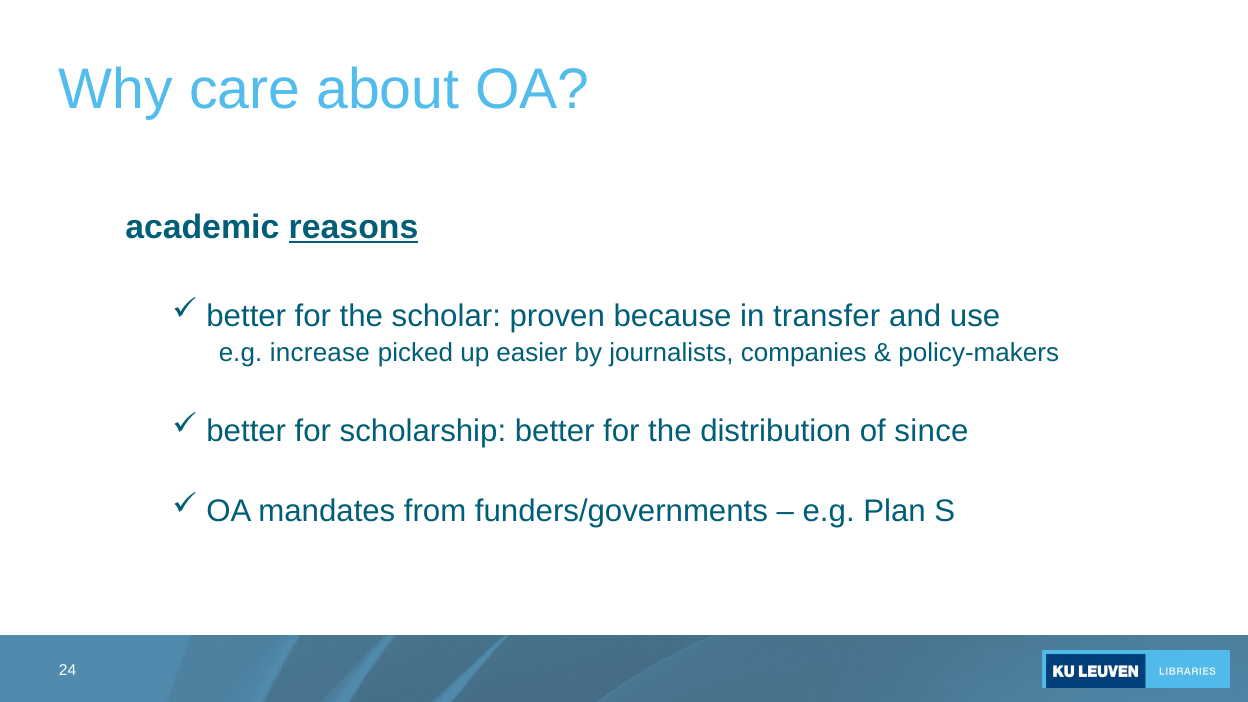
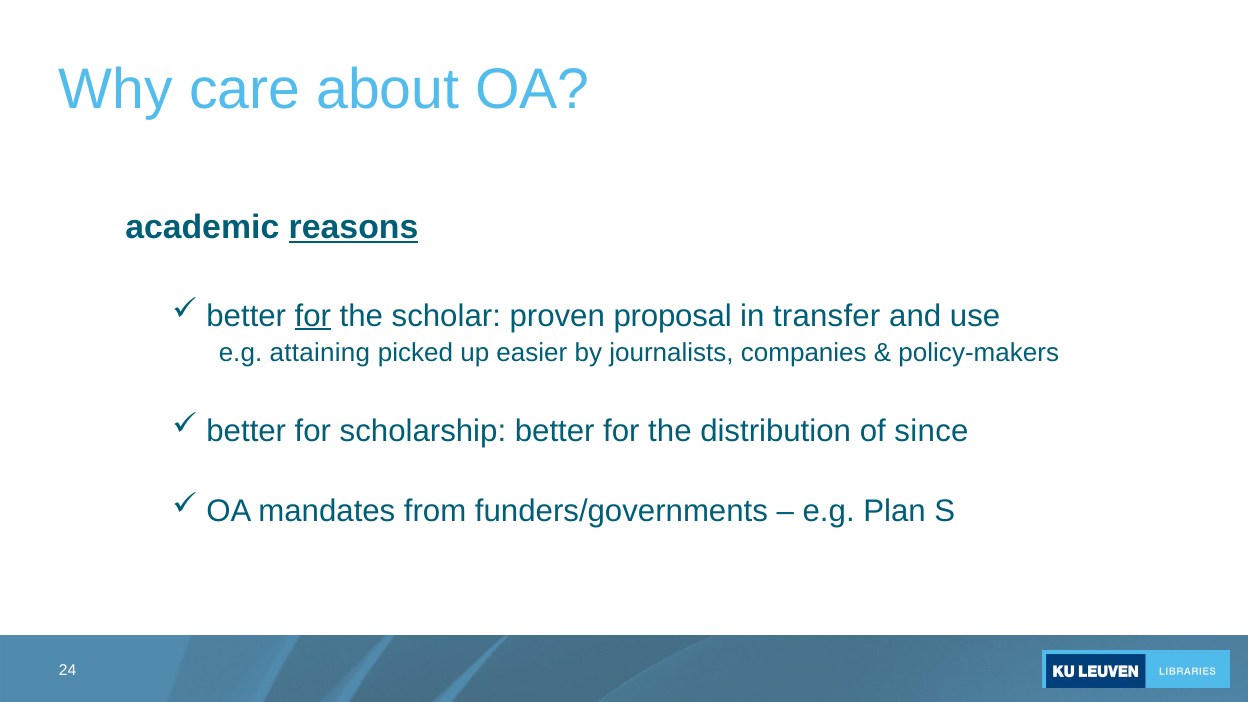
for underline: none -> present (313, 316)
because: because -> proposal (673, 316)
increase: increase -> attaining (320, 353)
